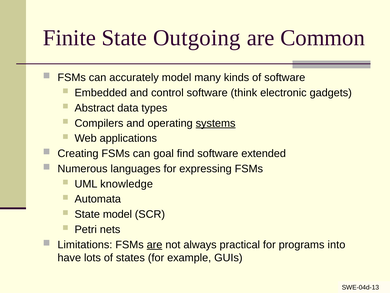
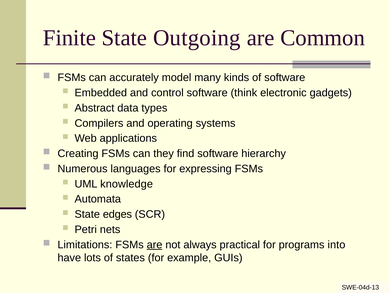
systems underline: present -> none (216, 123)
goal: goal -> they (164, 153)
extended: extended -> hierarchy (264, 153)
State model: model -> edges (117, 214)
